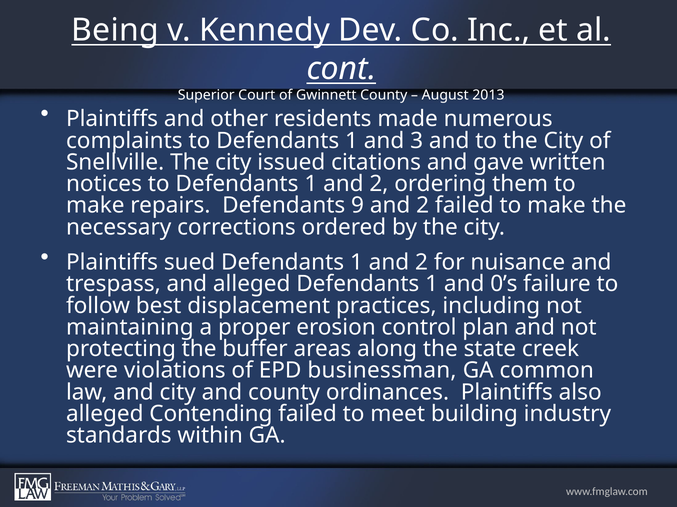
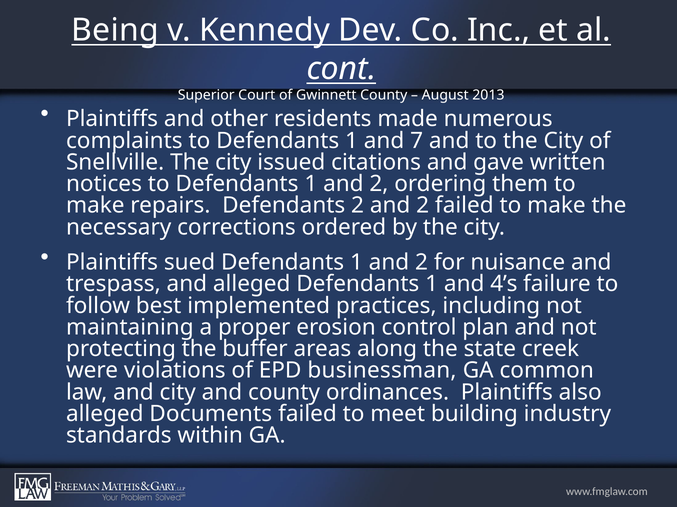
3: 3 -> 7 (417, 141)
Defendants 9: 9 -> 2 (358, 206)
0’s: 0’s -> 4’s (504, 284)
displacement: displacement -> implemented (259, 306)
Contending: Contending -> Documents (211, 414)
